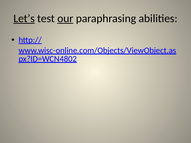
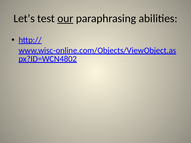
Let’s underline: present -> none (24, 18)
